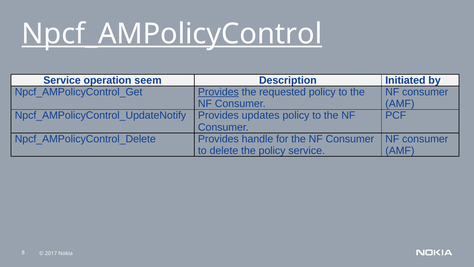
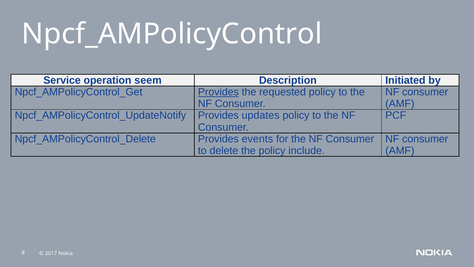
Npcf_AMPolicyControl underline: present -> none (172, 34)
handle: handle -> events (257, 139)
policy service: service -> include (307, 150)
